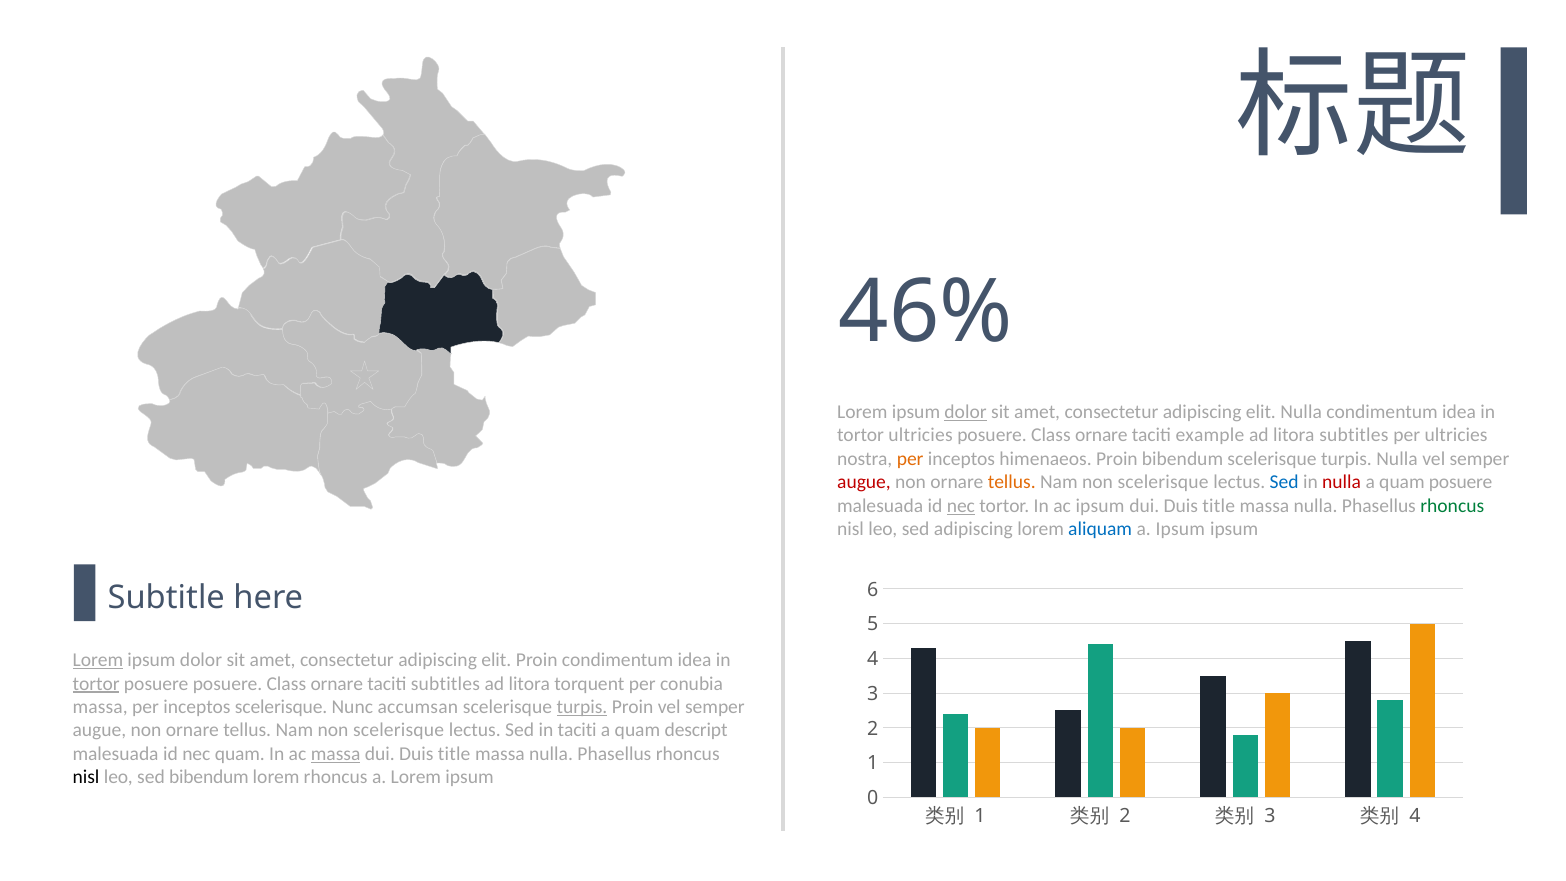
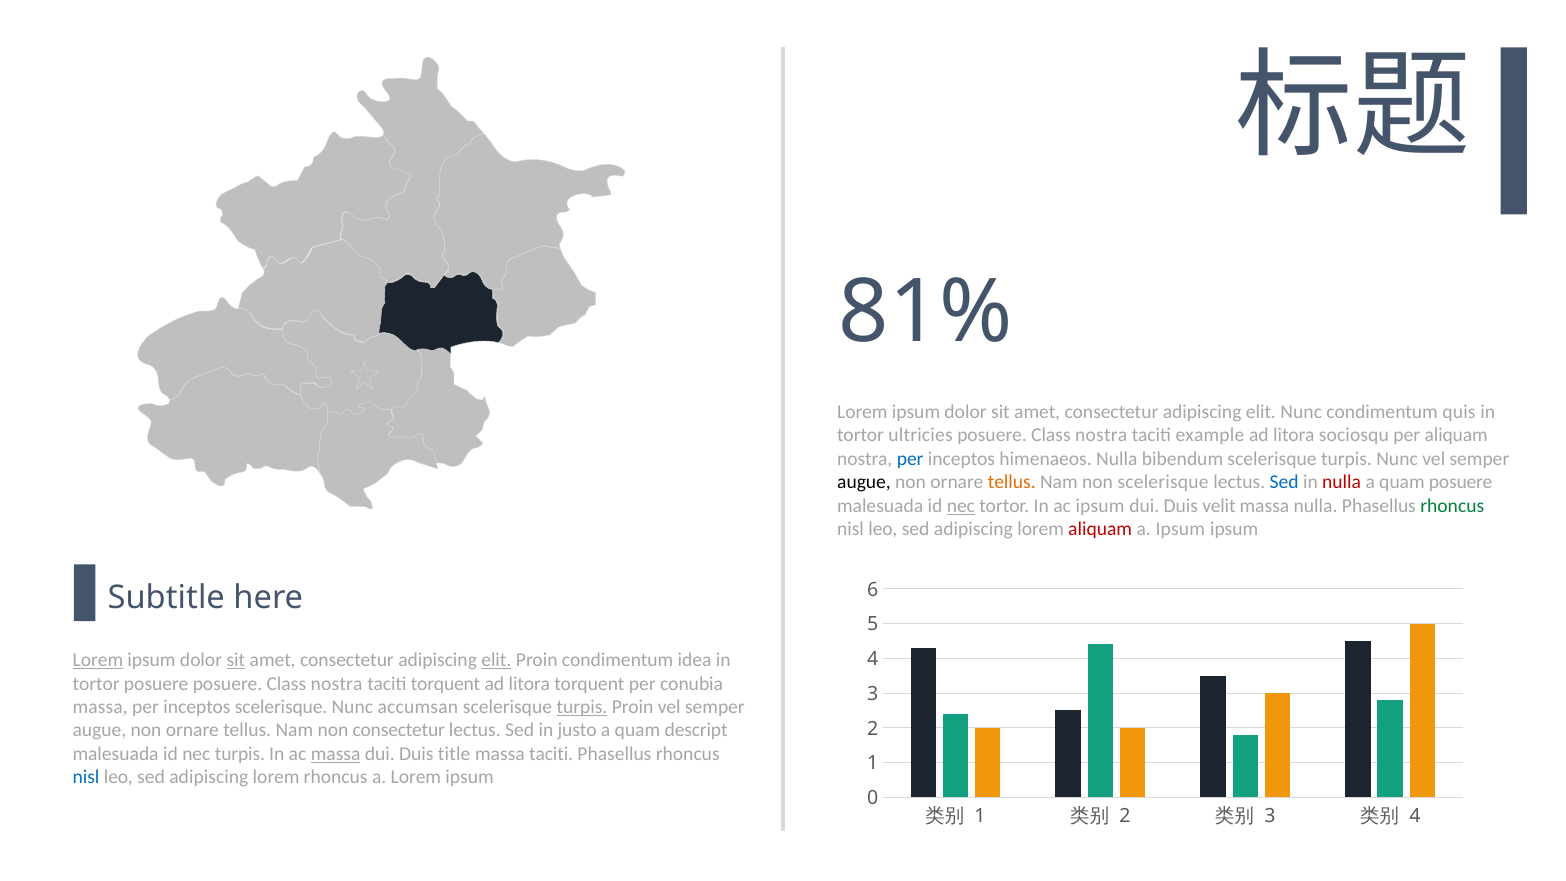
46%: 46% -> 81% (926, 312)
dolor underline: present -> none (966, 412)
elit Nulla: Nulla -> Nunc (1301, 412)
idea: idea -> quis (1459, 412)
ornare: ornare -> nostra (1101, 435)
litora subtitles: subtitles -> sociosqu (1354, 435)
per ultricies: ultricies -> aliquam (1456, 435)
per colour: orange -> blue (910, 459)
himenaeos Proin: Proin -> Nulla (1117, 459)
turpis Nulla: Nulla -> Nunc (1397, 459)
augue colour: red -> black (864, 482)
title: title -> velit (1219, 506)
aliquam colour: blue -> red (1100, 529)
sit underline: none -> present (236, 660)
elit underline: none -> present (496, 660)
tortor underline: present -> none (96, 683)
posuere posuere Class ornare: ornare -> nostra (337, 683)
taciti subtitles: subtitles -> torquent (446, 683)
scelerisque: scelerisque -> consectetur (399, 730)
in taciti: taciti -> justo (577, 730)
nec quam: quam -> turpis (240, 754)
nulla: nulla -> taciti (551, 754)
nisl colour: black -> blue (86, 777)
bibendum: bibendum -> adipiscing (209, 777)
